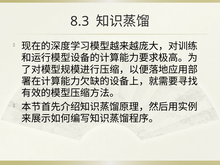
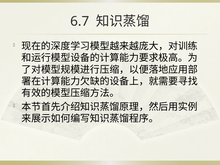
8.3: 8.3 -> 6.7 (80, 21)
